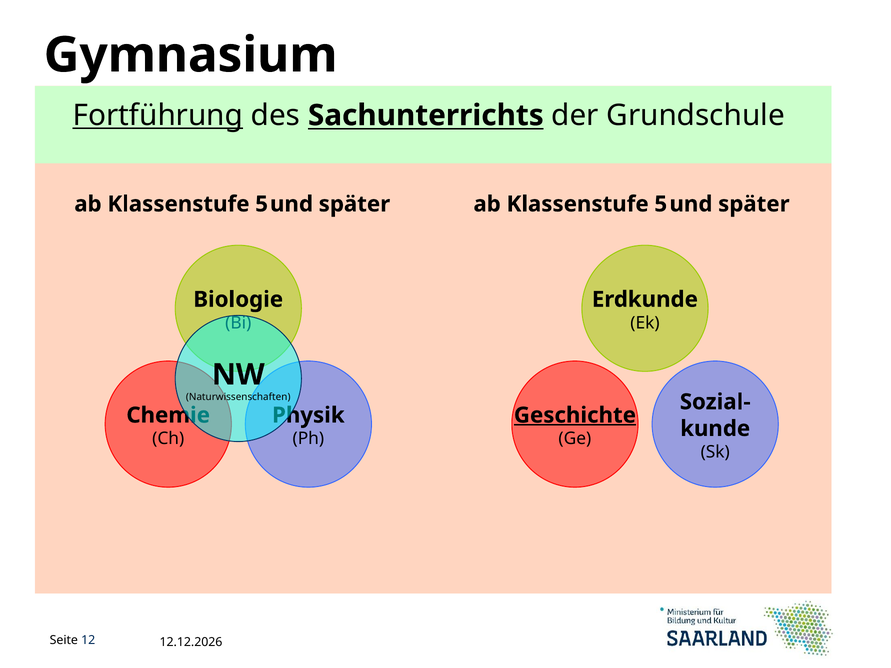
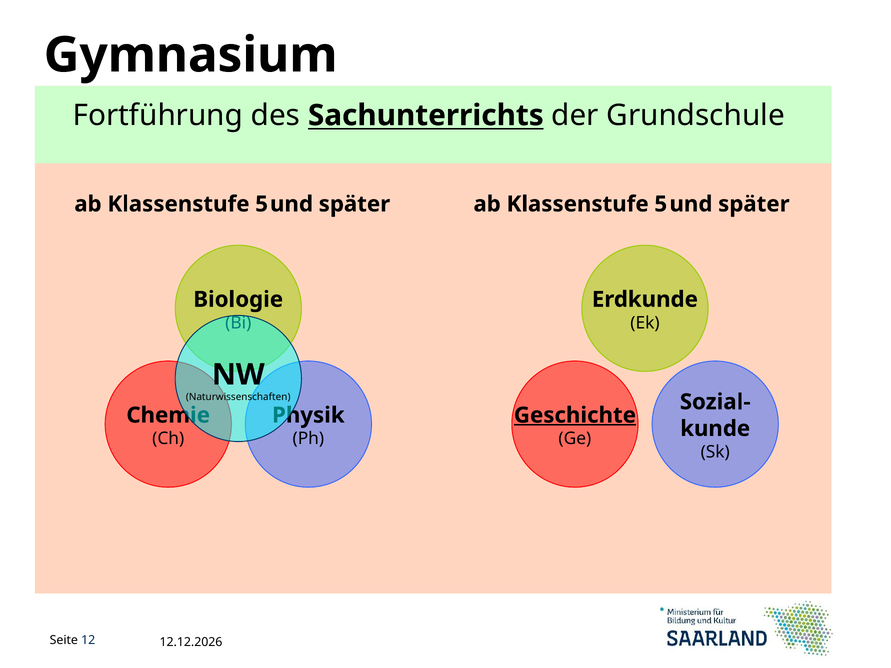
Fortführung underline: present -> none (158, 115)
